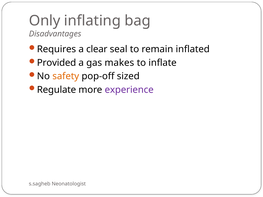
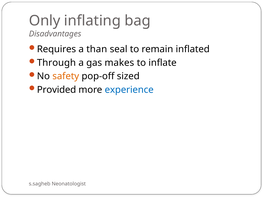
clear: clear -> than (97, 49)
Provided: Provided -> Through (56, 63)
Regulate: Regulate -> Provided (57, 90)
experience colour: purple -> blue (129, 90)
